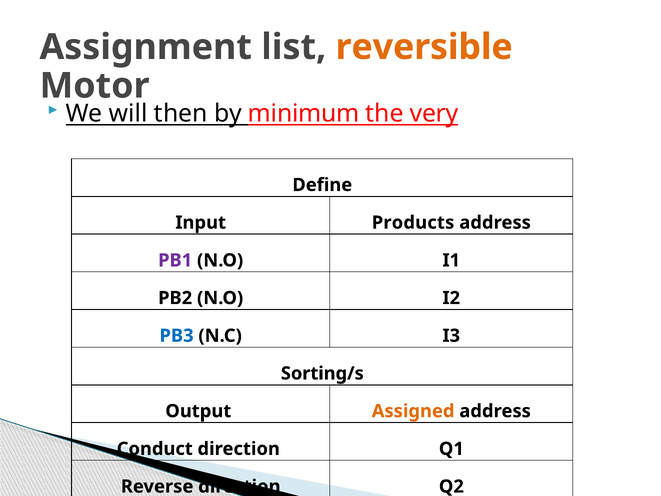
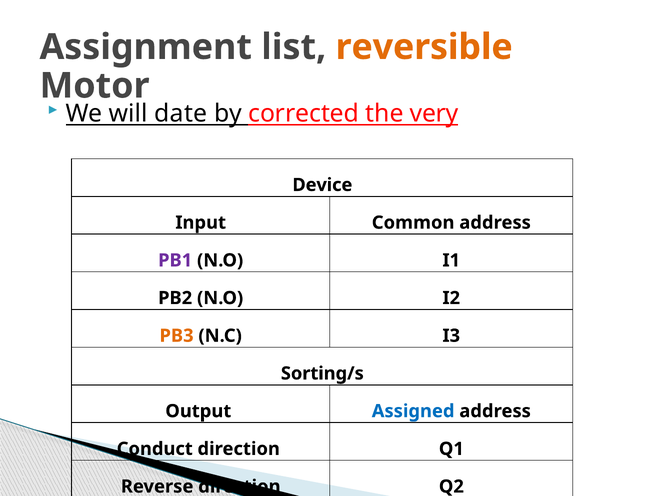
then: then -> date (181, 114)
minimum: minimum -> corrected (304, 114)
Define: Define -> Device (322, 185)
Products: Products -> Common (413, 223)
PB3 colour: blue -> orange (177, 336)
Assigned colour: orange -> blue (413, 411)
